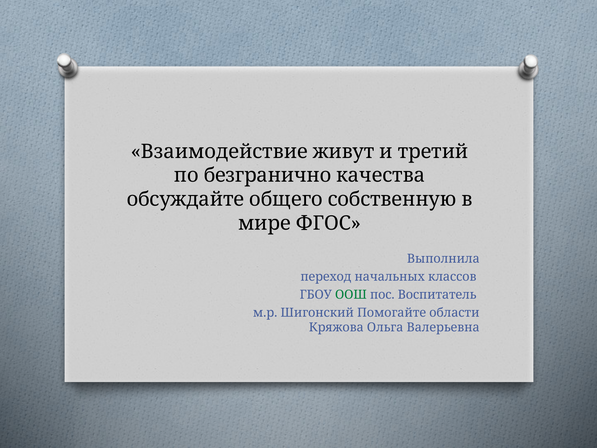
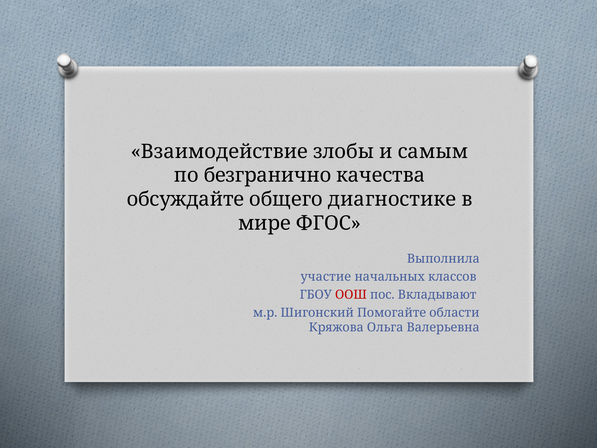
живут: живут -> злобы (344, 151)
третий: третий -> самым (433, 151)
собственную: собственную -> диагностике (392, 199)
переход: переход -> участие (326, 277)
ООШ colour: green -> red (351, 295)
Воспитатель: Воспитатель -> Вкладывают (437, 295)
